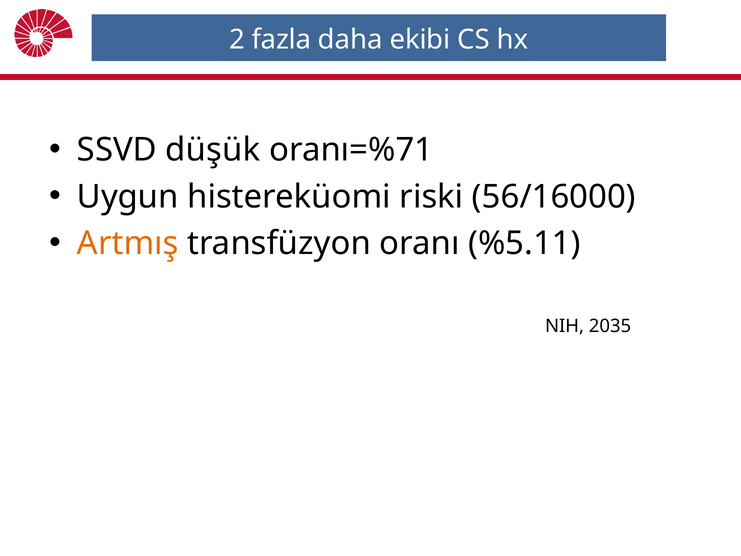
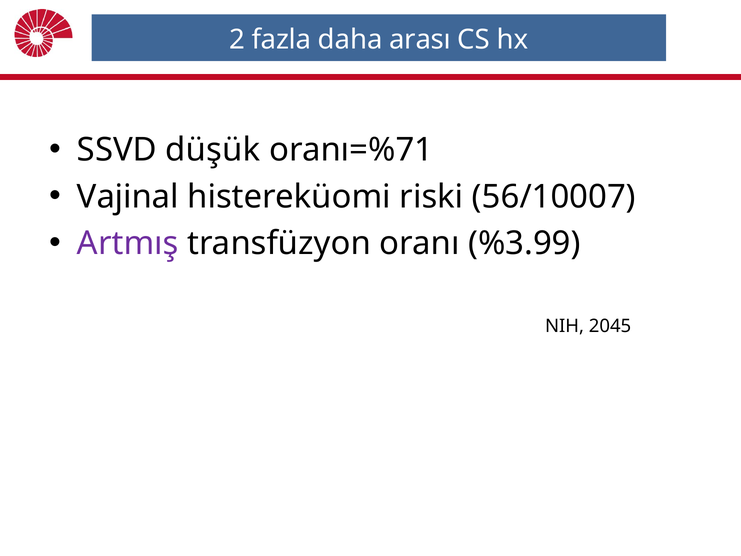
ekibi: ekibi -> arası (420, 40)
Uygun: Uygun -> Vajinal (128, 197)
56/16000: 56/16000 -> 56/10007 (554, 197)
Artmış colour: orange -> purple (128, 243)
%5.11: %5.11 -> %3.99 (524, 243)
2035: 2035 -> 2045 (610, 326)
